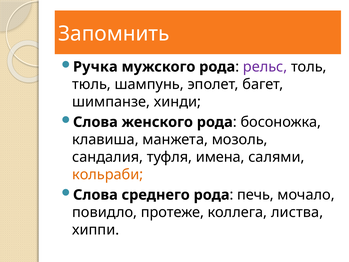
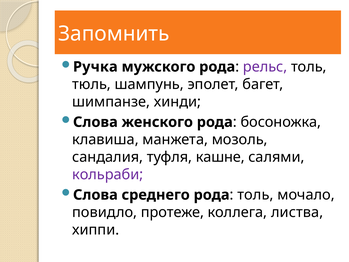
имена: имена -> кашне (220, 157)
кольраби colour: orange -> purple (108, 174)
печь: печь -> толь (255, 195)
